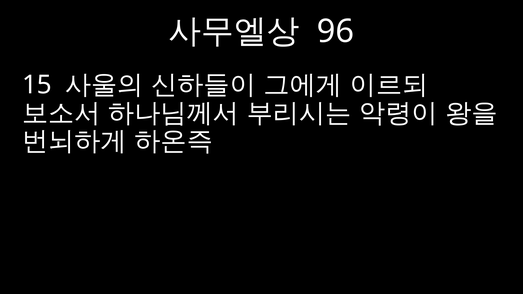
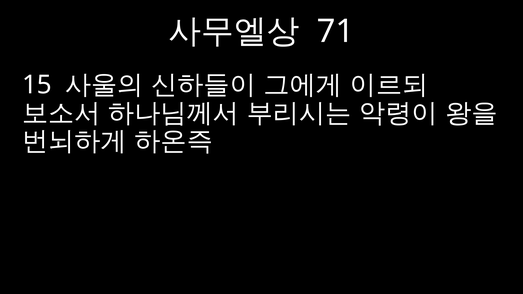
96: 96 -> 71 (336, 31)
